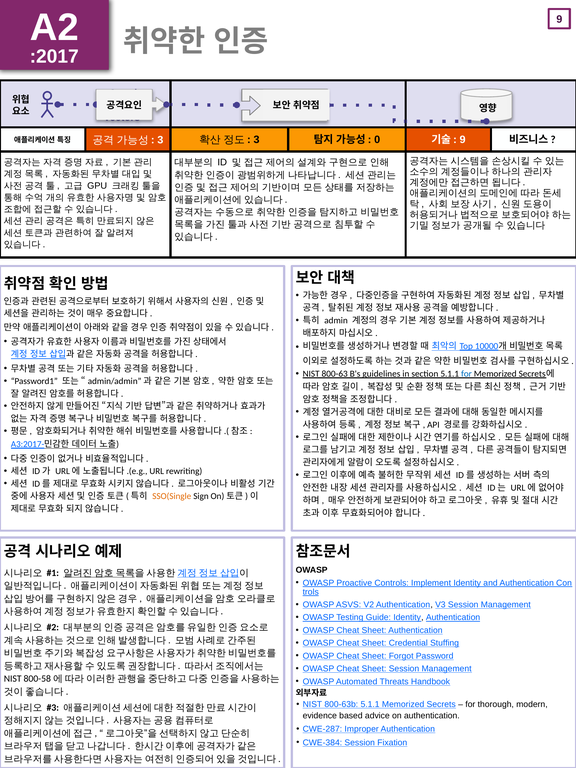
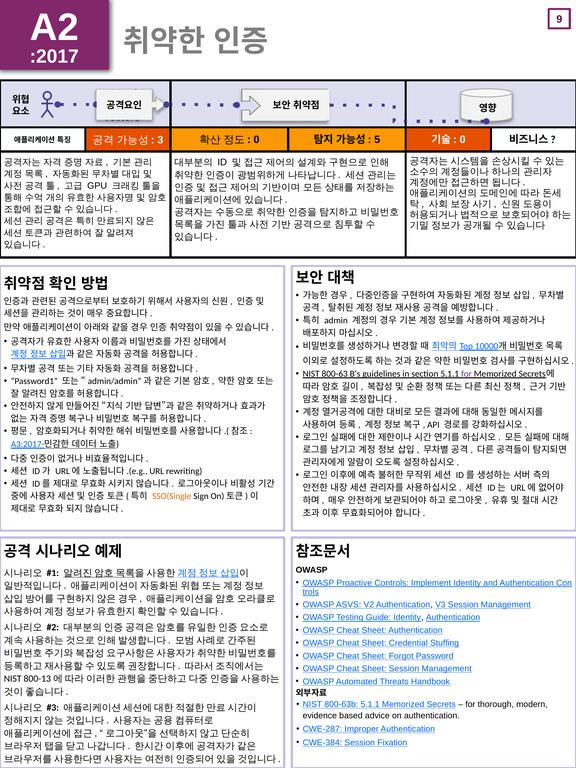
3: 3 -> 0 (256, 140)
0: 0 -> 5 (377, 140)
9: 9 -> 0 (463, 140)
for colour: blue -> purple (466, 374)
800-58: 800-58 -> 800-13 (37, 679)
